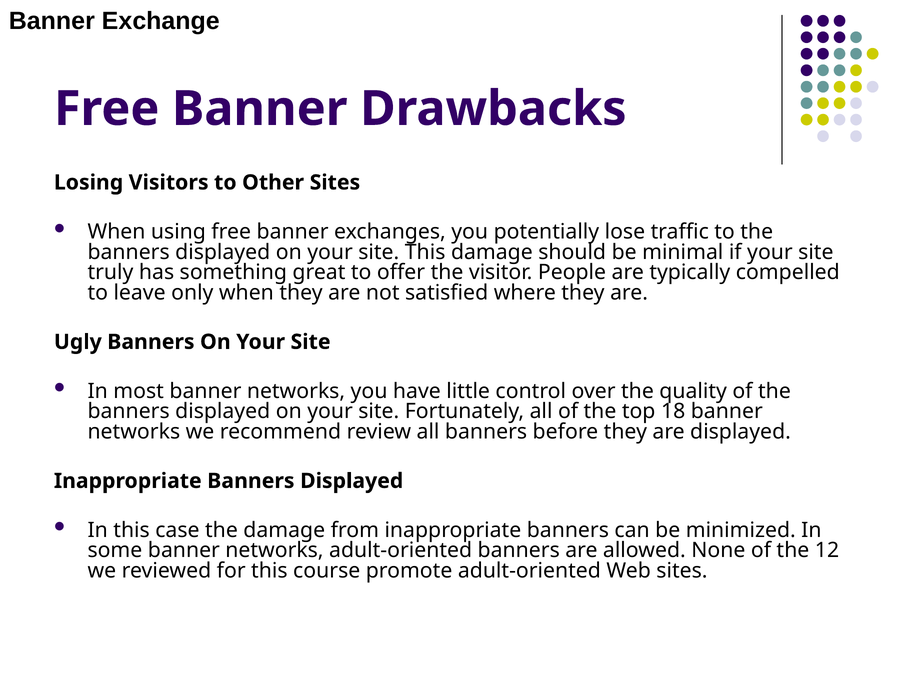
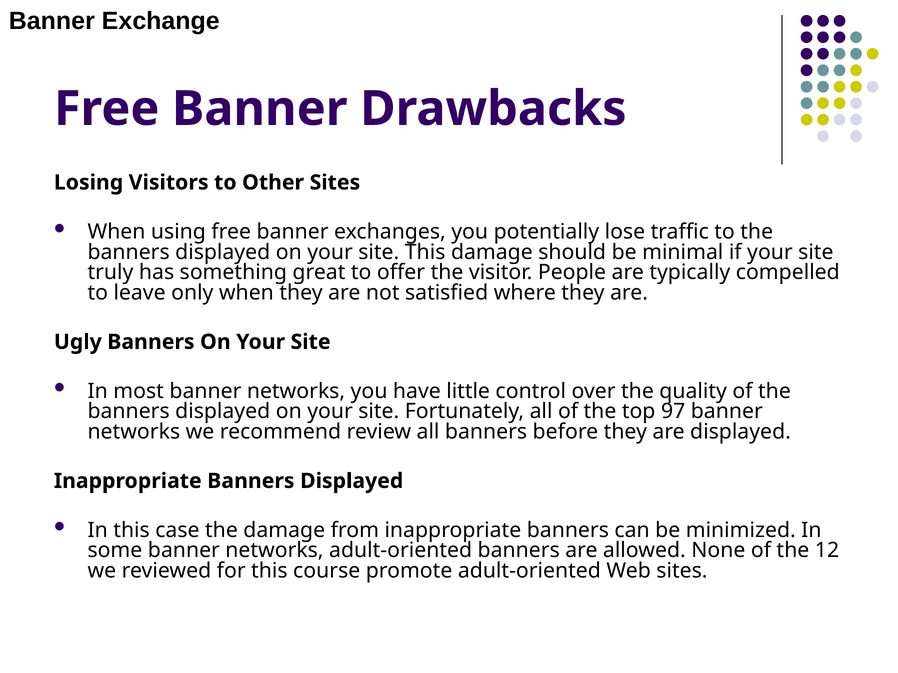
18: 18 -> 97 (673, 412)
